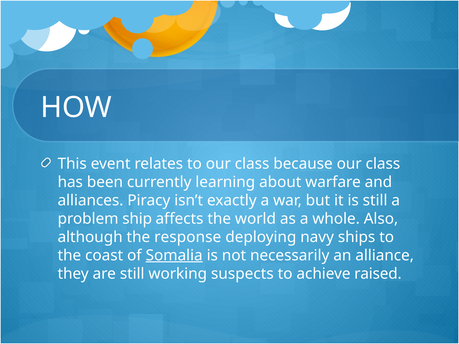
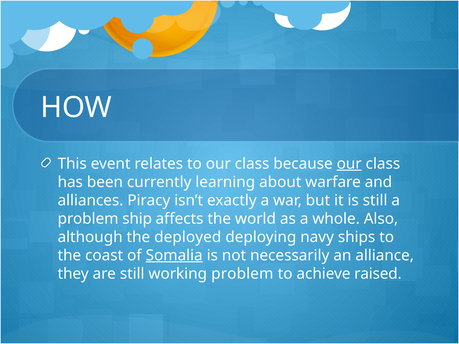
our underline: none -> present (349, 164)
response: response -> deployed (188, 237)
working suspects: suspects -> problem (242, 274)
